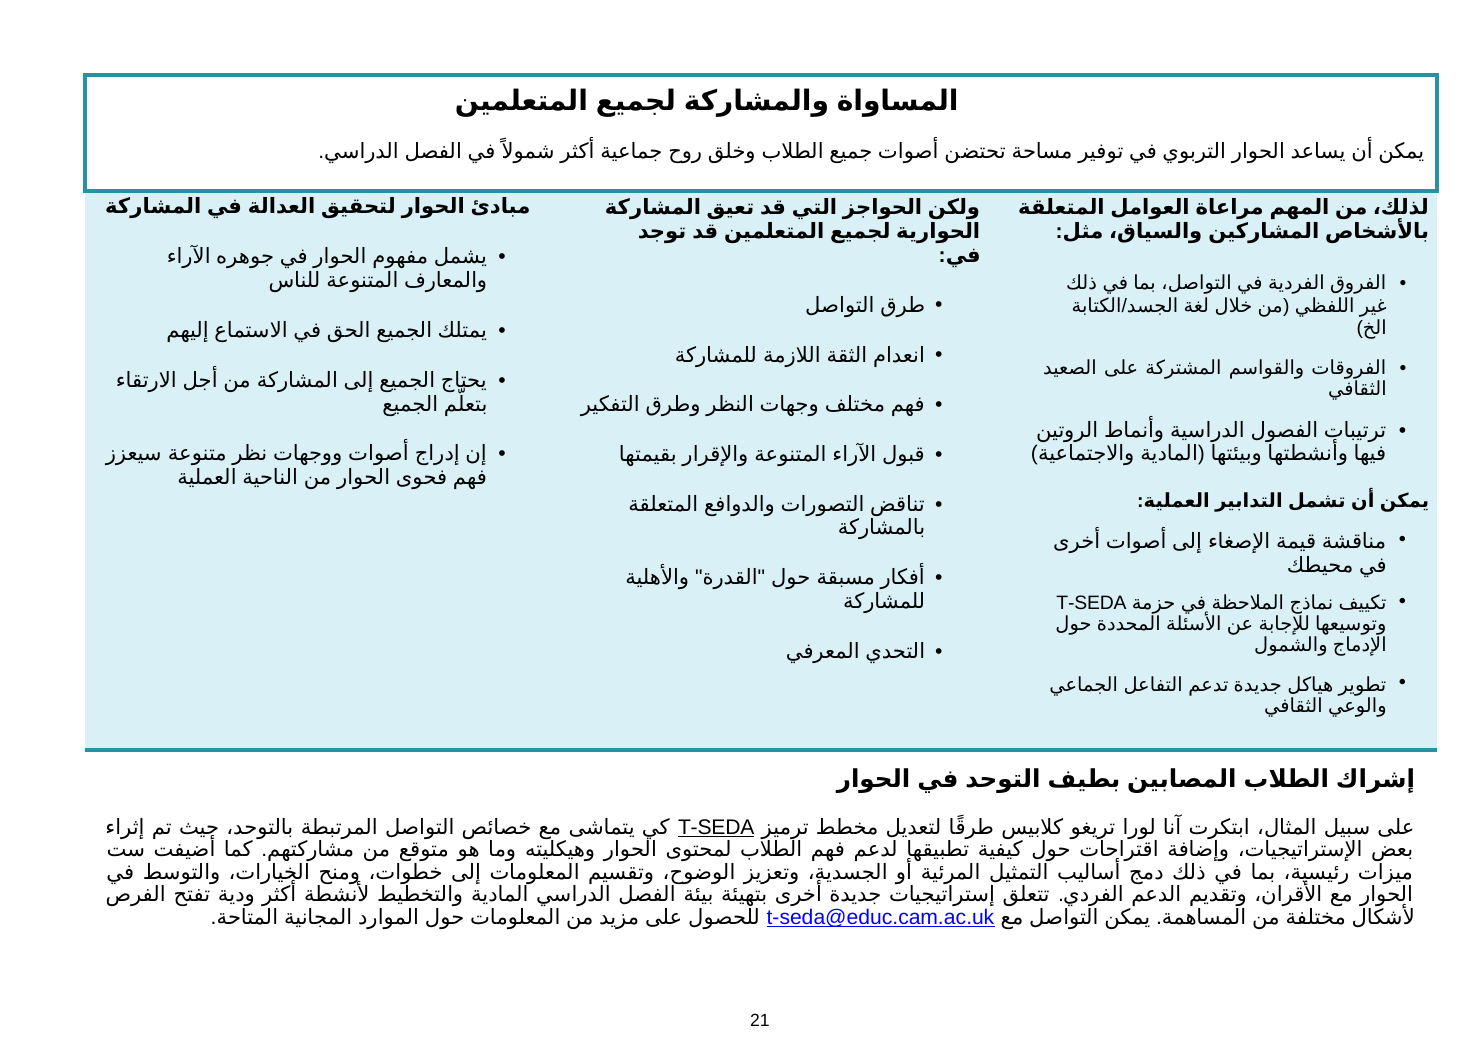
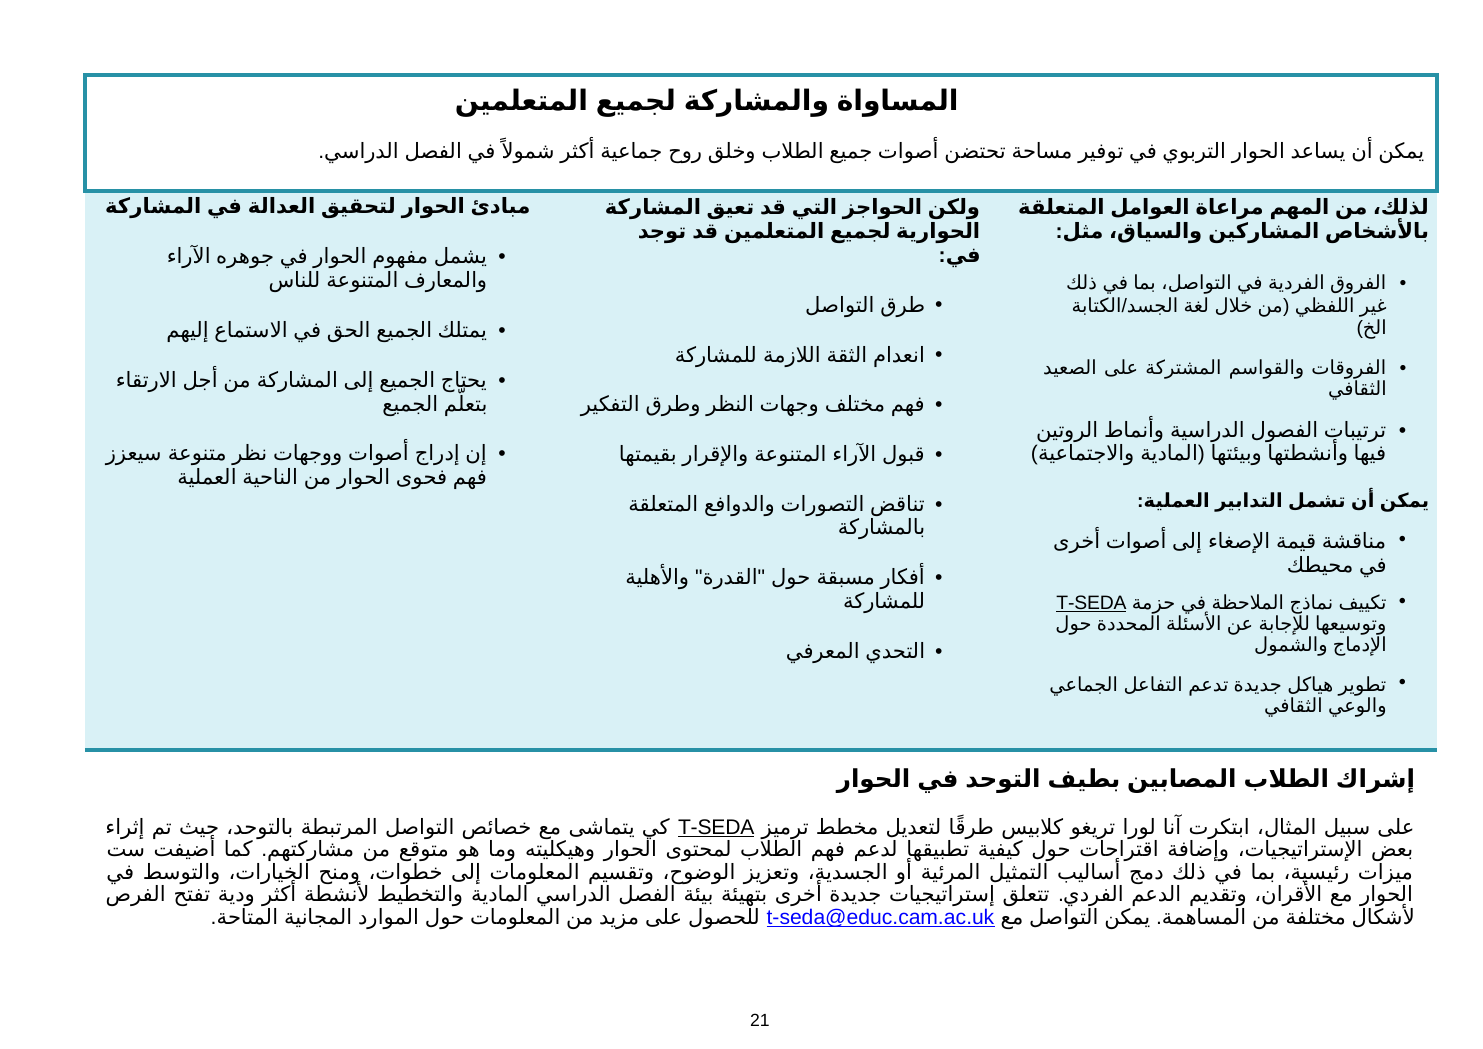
T-SEDA underline: none -> present (1091, 603)
